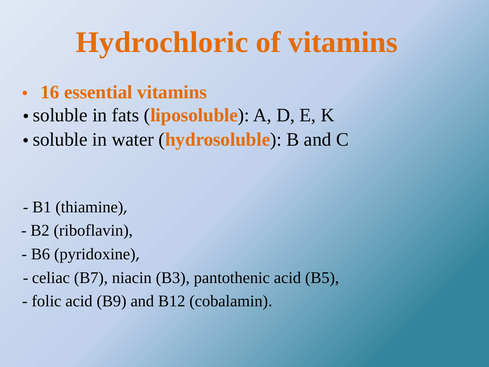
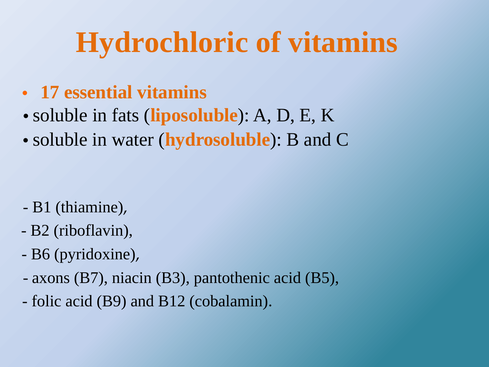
16: 16 -> 17 (50, 92)
celiac: celiac -> axons (51, 278)
